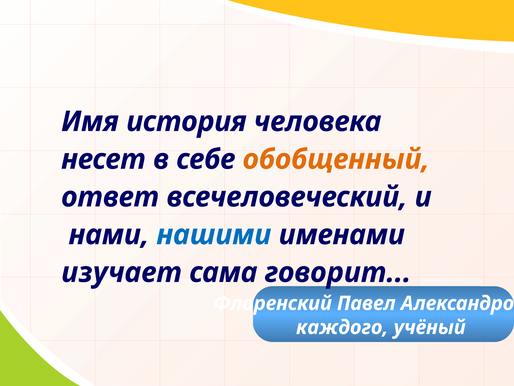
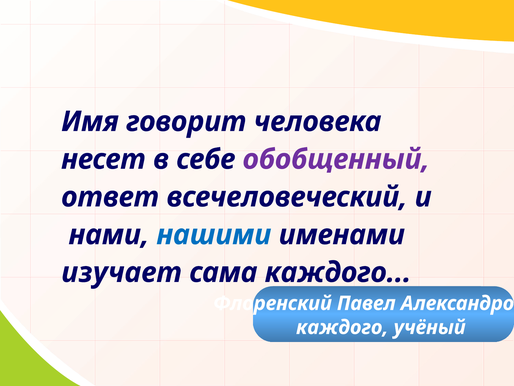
история: история -> говорит (186, 121)
обобщенный colour: orange -> purple (336, 159)
сама говорит: говорит -> каждого (338, 272)
